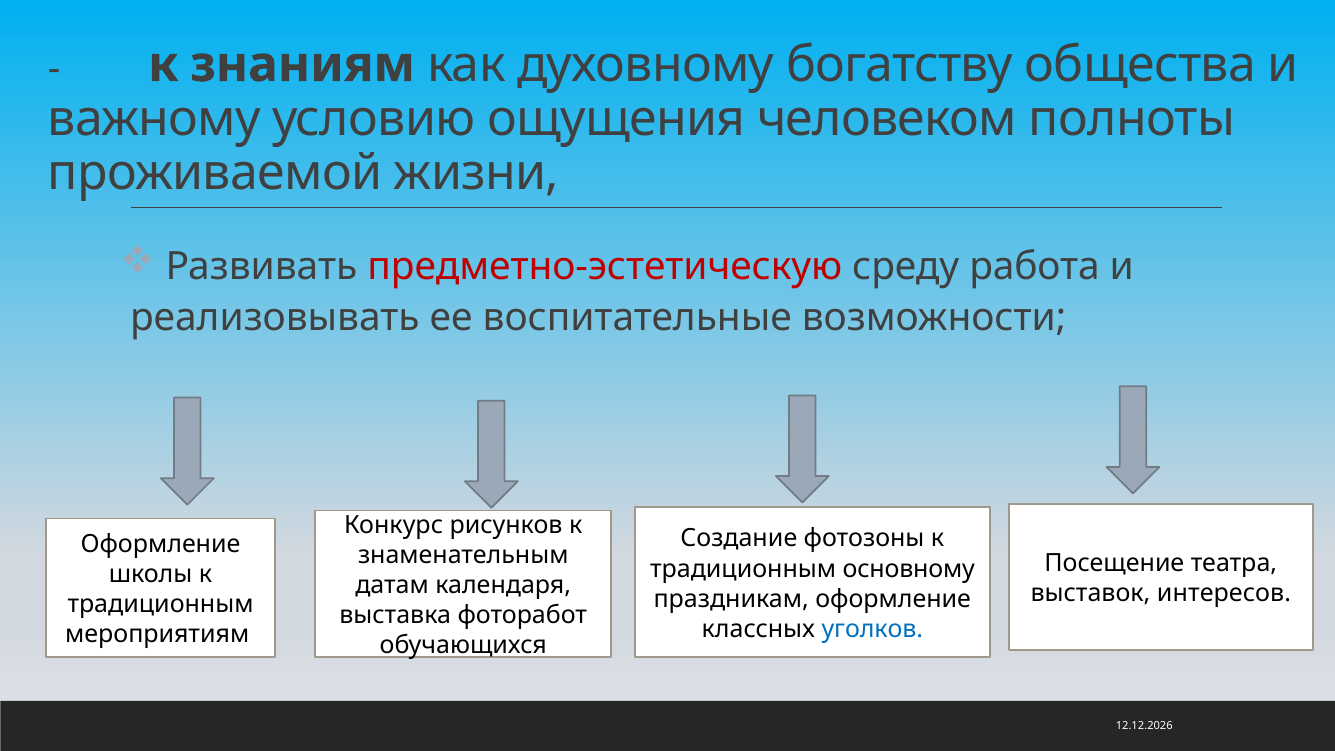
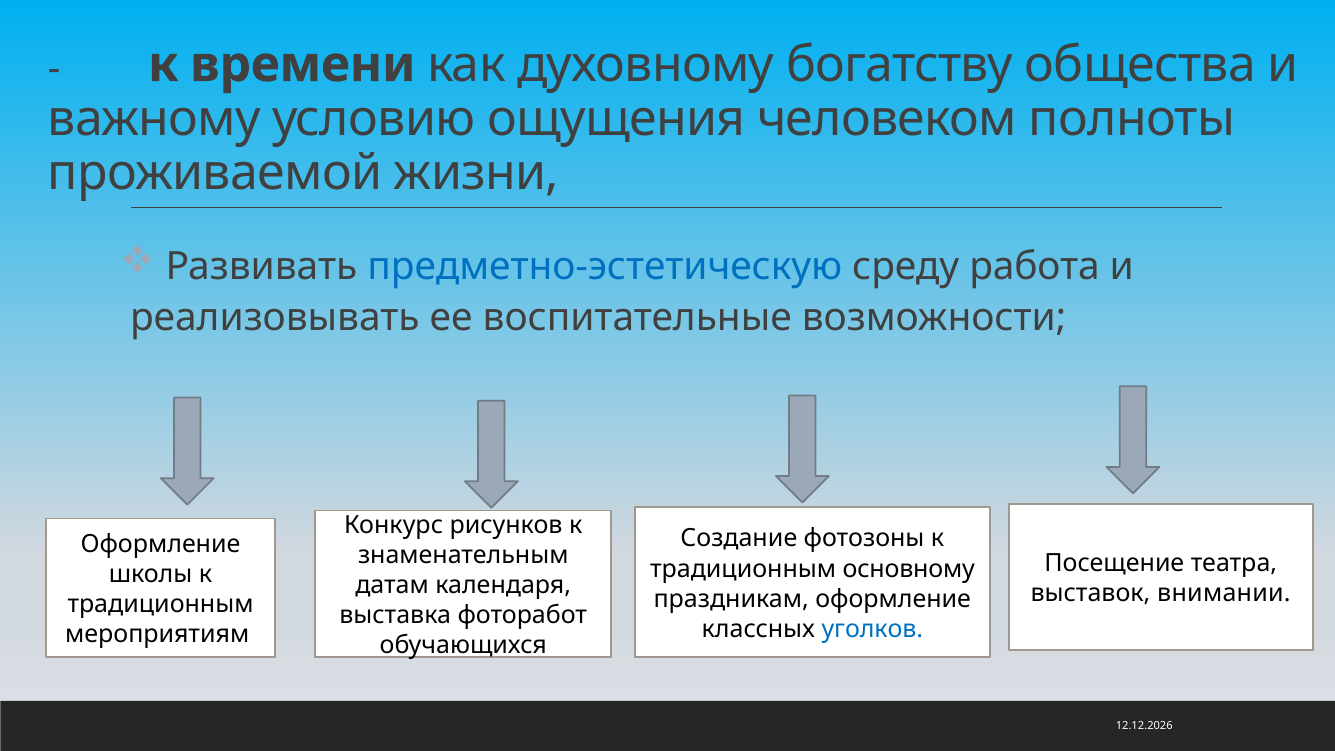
знаниям: знаниям -> времени (303, 65)
предметно-эстетическую colour: red -> blue (605, 267)
интересов: интересов -> внимании (1224, 594)
